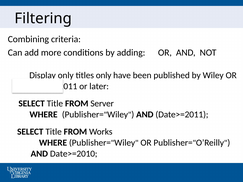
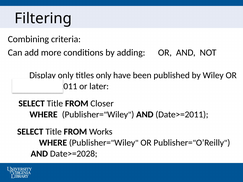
Server: Server -> Closer (102, 104)
Date>=2010: Date>=2010 -> Date>=2028 (74, 154)
